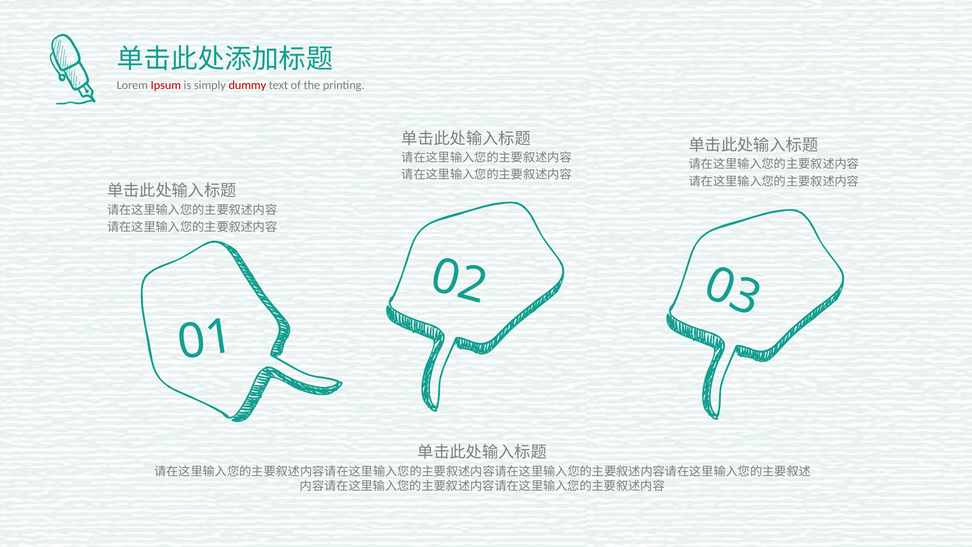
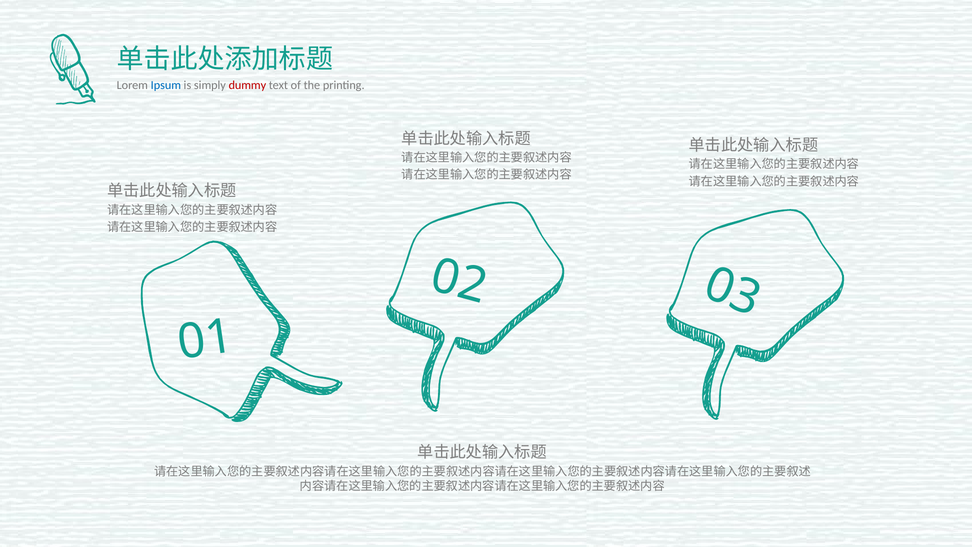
Ipsum colour: red -> blue (166, 85)
